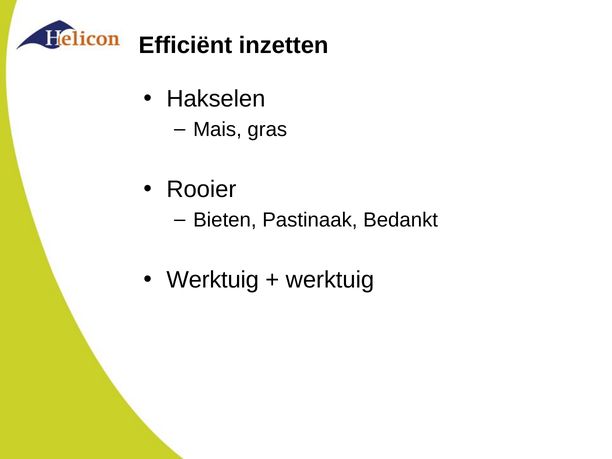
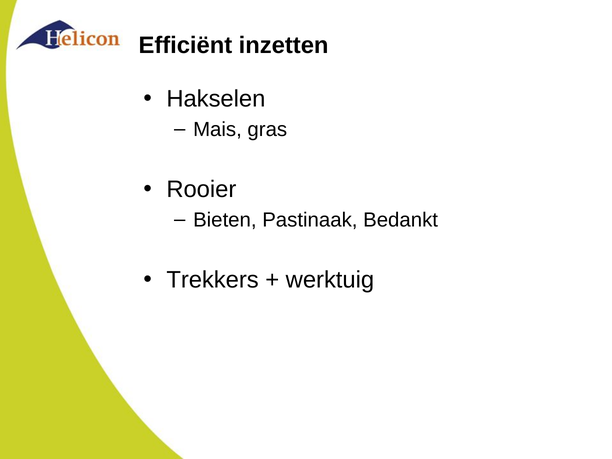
Werktuig: Werktuig -> Trekkers (213, 280)
